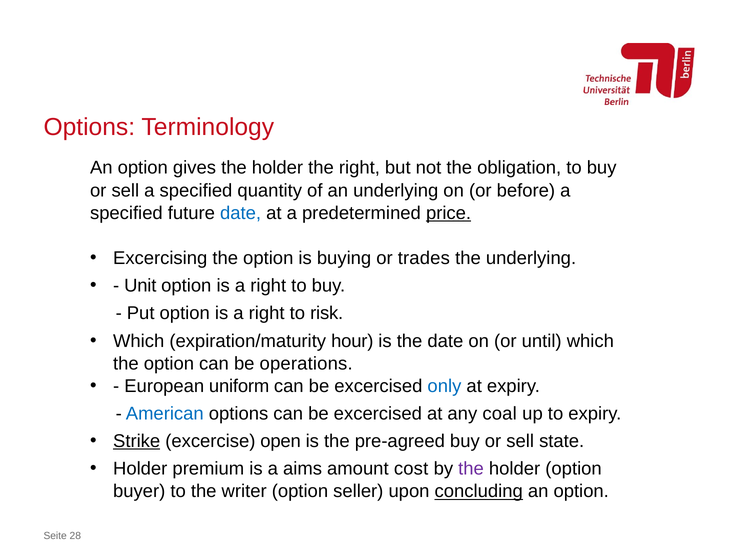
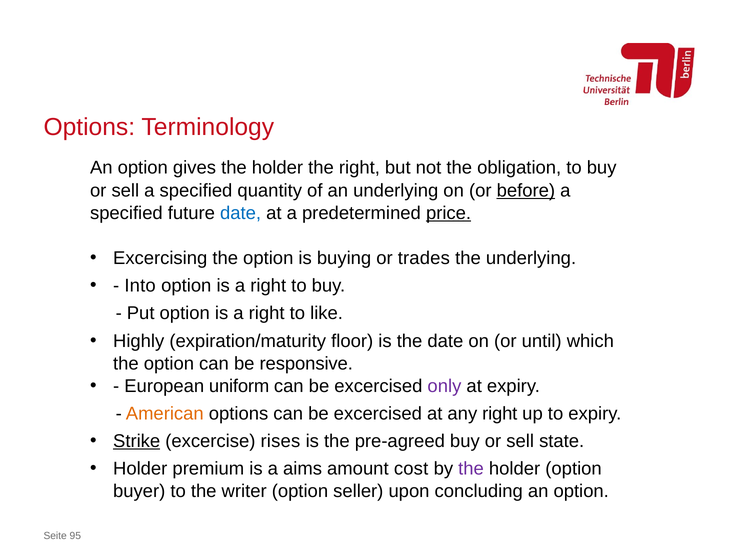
before underline: none -> present (526, 191)
Unit: Unit -> Into (140, 286)
risk: risk -> like (327, 314)
Which: Which -> Highly (139, 341)
hour: hour -> floor (352, 341)
operations: operations -> responsive (306, 364)
only colour: blue -> purple (444, 386)
American colour: blue -> orange (165, 414)
any coal: coal -> right (500, 414)
open: open -> rises (280, 442)
concluding underline: present -> none (479, 492)
28: 28 -> 95 (75, 536)
